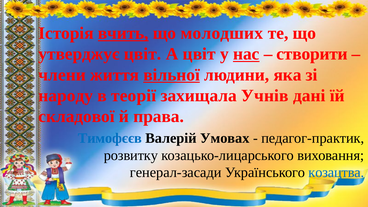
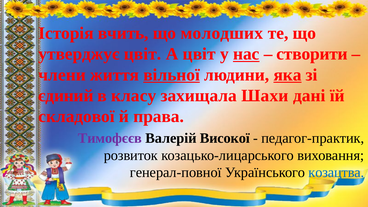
вчить underline: present -> none (123, 33)
яка underline: none -> present (288, 75)
народу: народу -> єдиний (66, 96)
теорії: теорії -> класу (134, 96)
Учнів: Учнів -> Шахи (265, 96)
Тимофєєв colour: blue -> purple (110, 138)
Умовах: Умовах -> Високої (225, 138)
розвитку: розвитку -> розвиток (131, 155)
генерал-засади: генерал-засади -> генерал-повної (176, 172)
